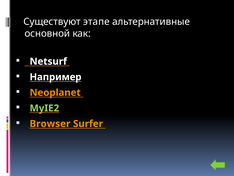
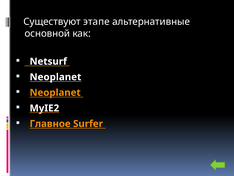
Например: Например -> Neoplanet (55, 77)
MyIE2 colour: light green -> white (44, 108)
Browser: Browser -> Главное (50, 123)
